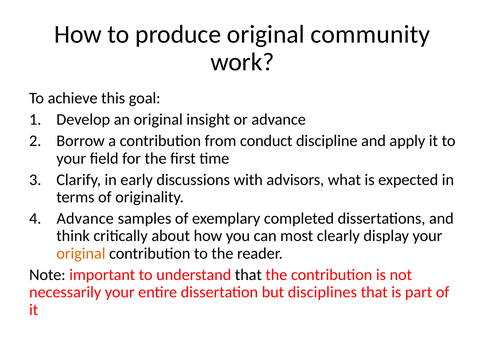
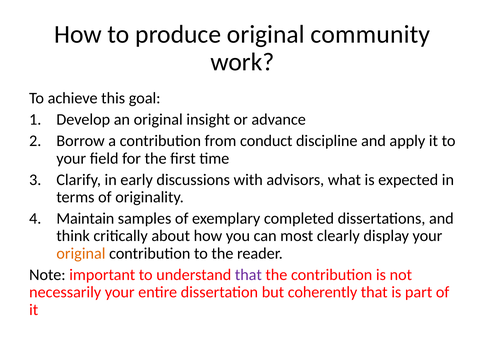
Advance: Advance -> Maintain (85, 218)
that colour: black -> purple (248, 275)
disciplines: disciplines -> coherently (323, 292)
